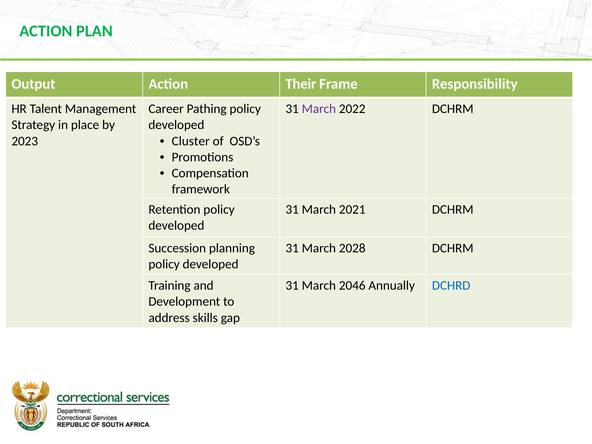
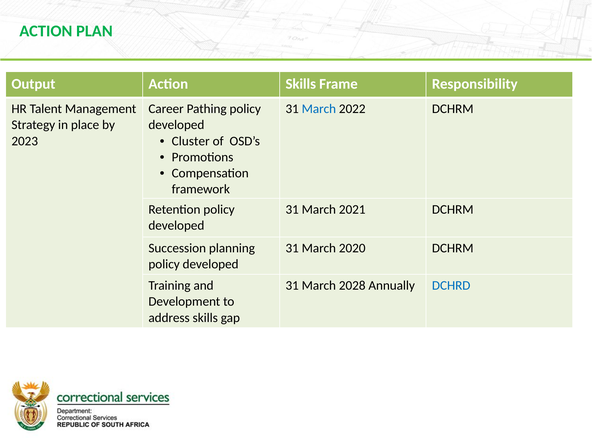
Action Their: Their -> Skills (301, 84)
March colour: purple -> blue (319, 109)
2028: 2028 -> 2020 (352, 248)
2046: 2046 -> 2028 (352, 286)
